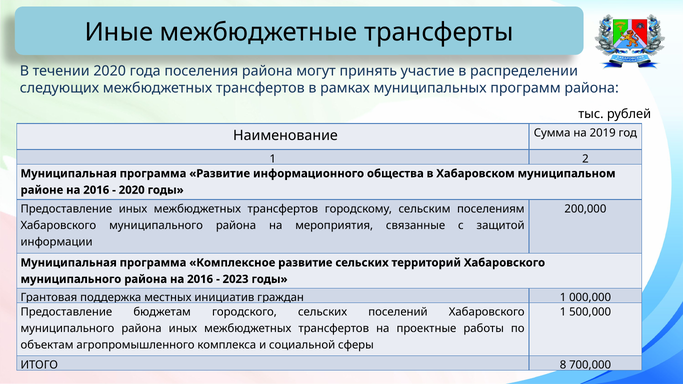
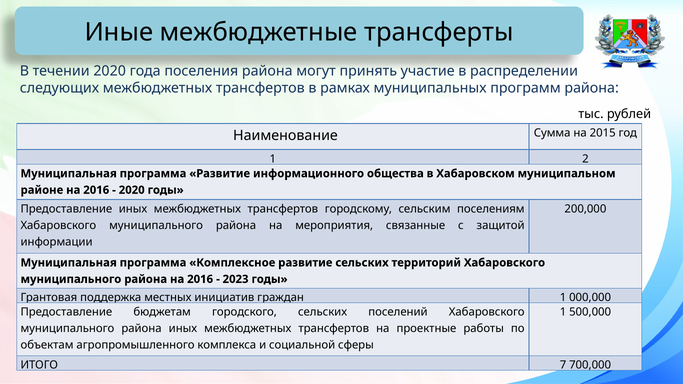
2019: 2019 -> 2015 (603, 133)
8: 8 -> 7 (563, 365)
